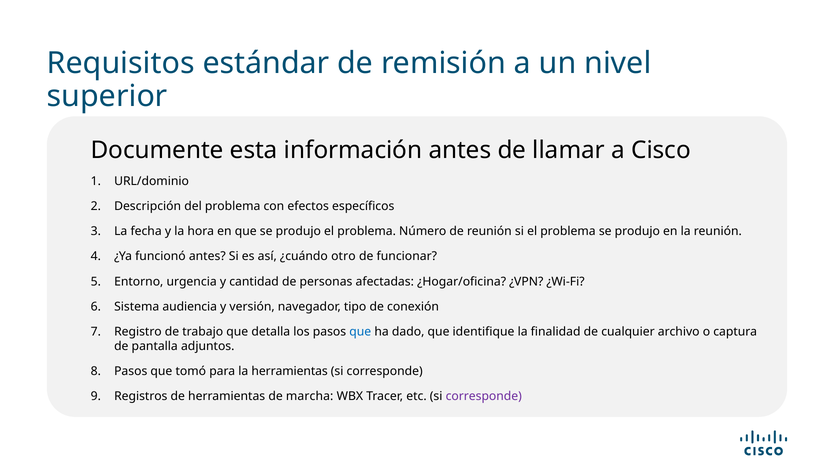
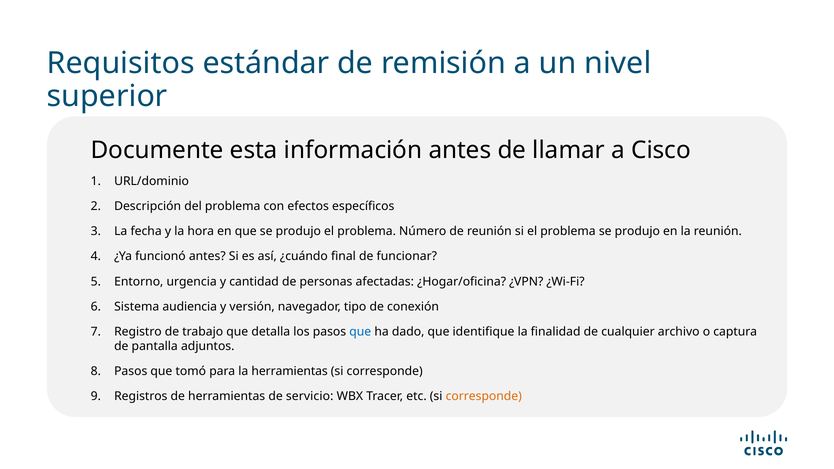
otro: otro -> final (343, 257)
marcha: marcha -> servicio (310, 396)
corresponde colour: purple -> orange (484, 396)
